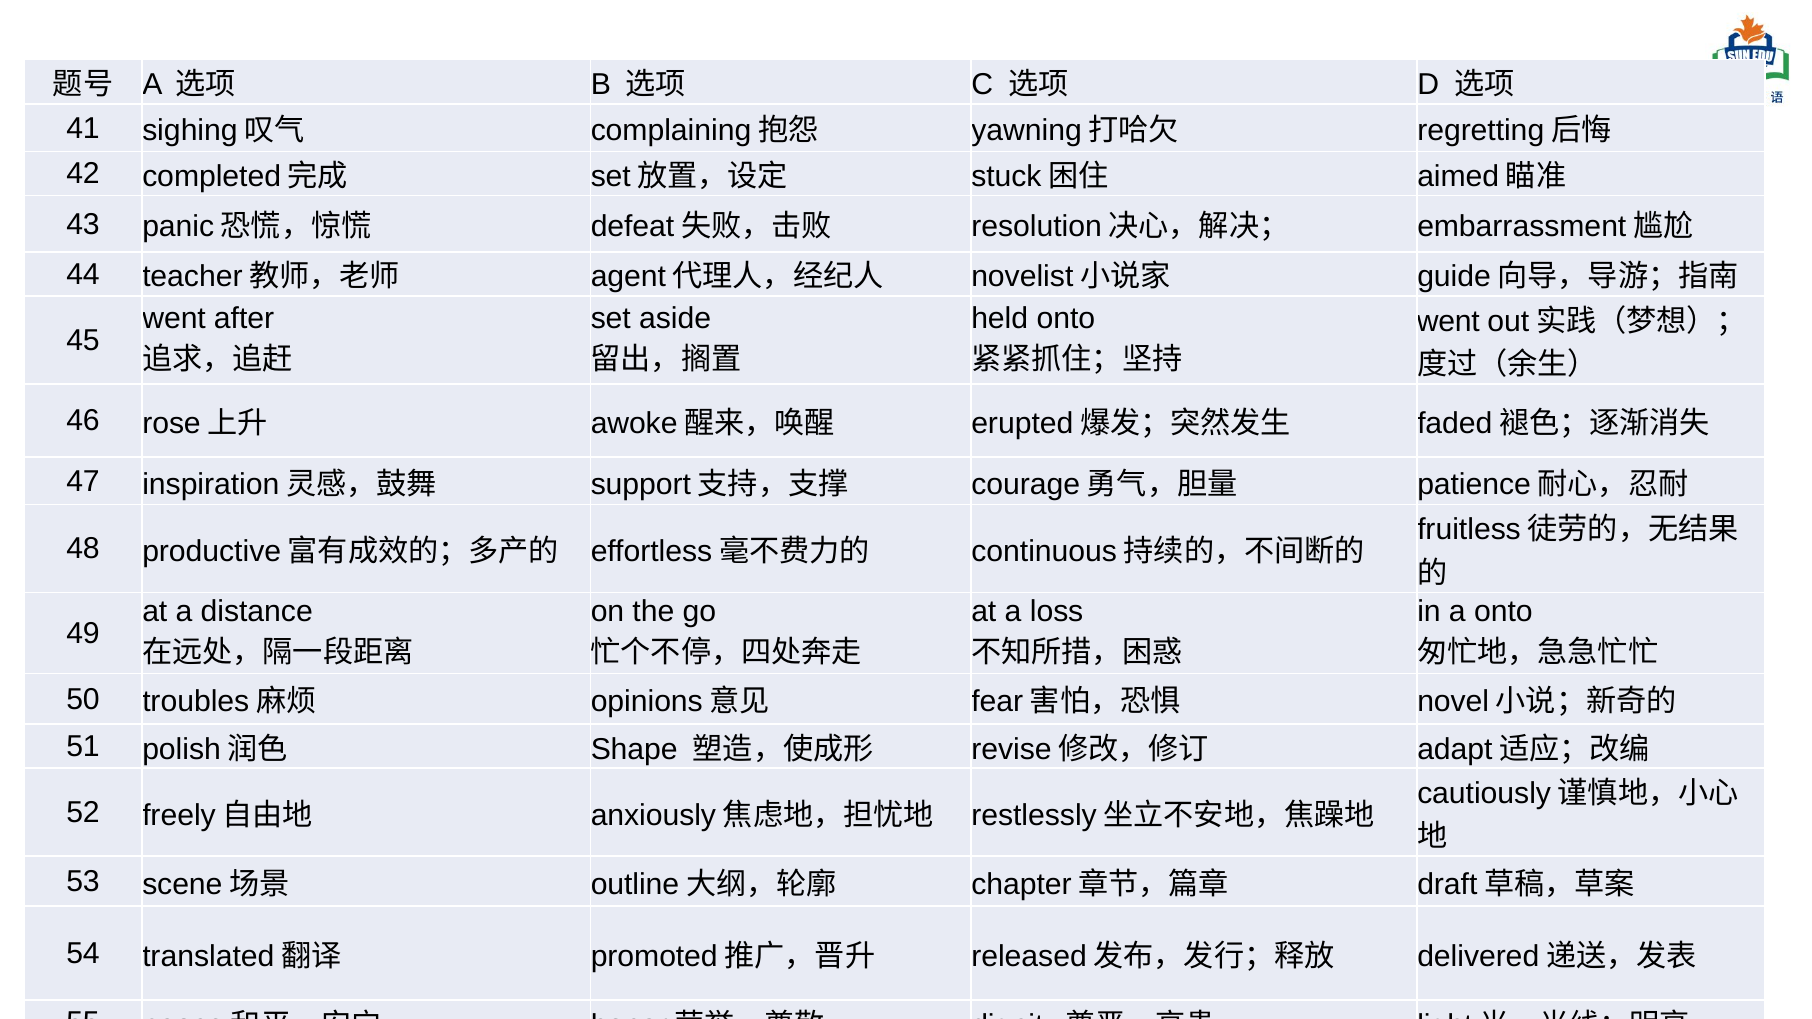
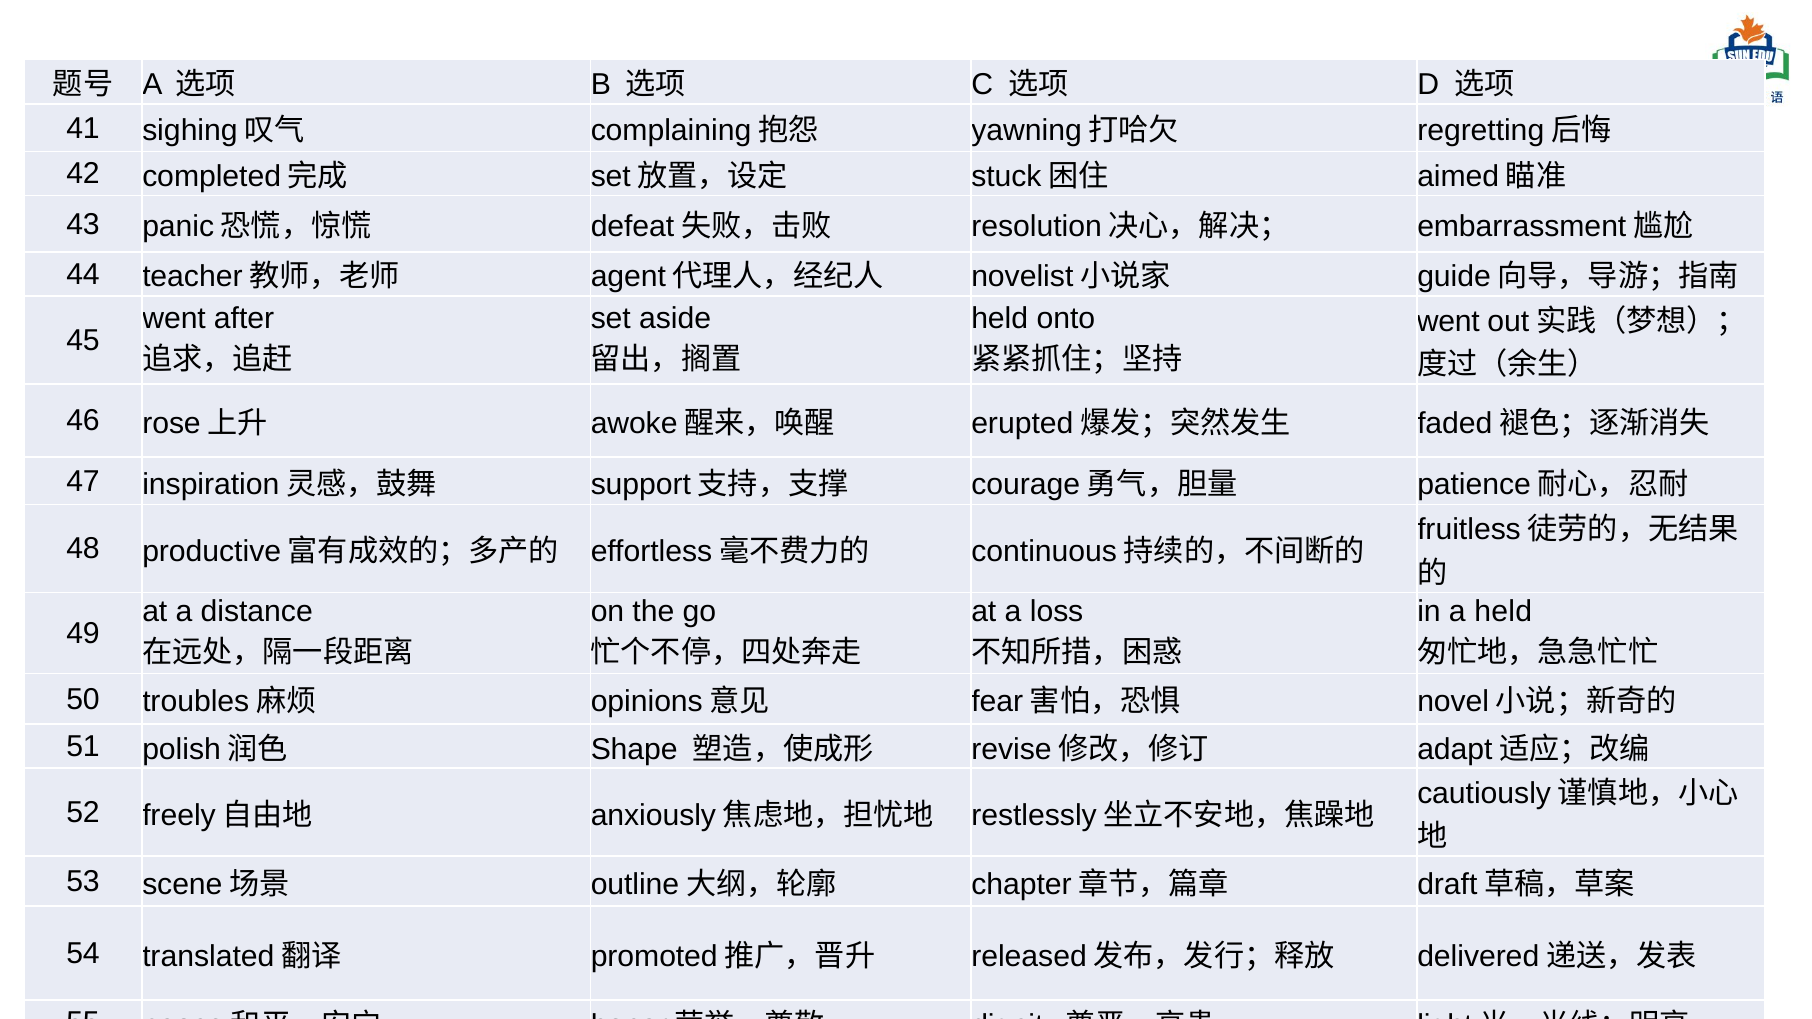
a onto: onto -> held (1503, 612)
